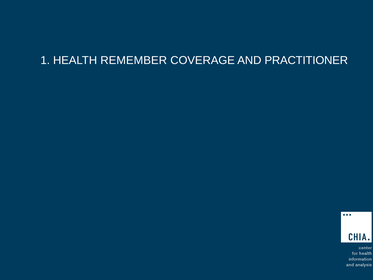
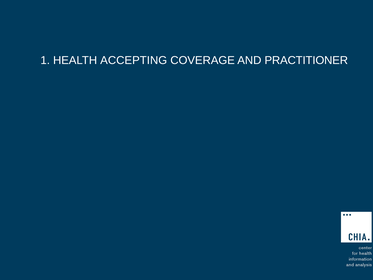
REMEMBER: REMEMBER -> ACCEPTING (134, 60)
